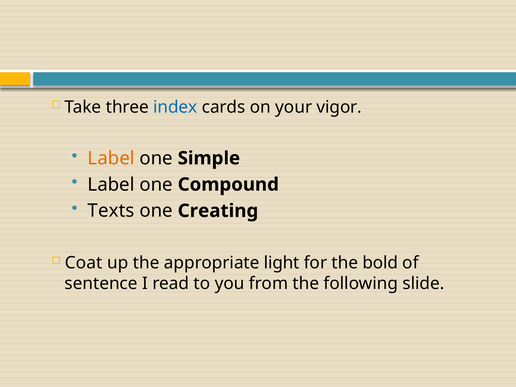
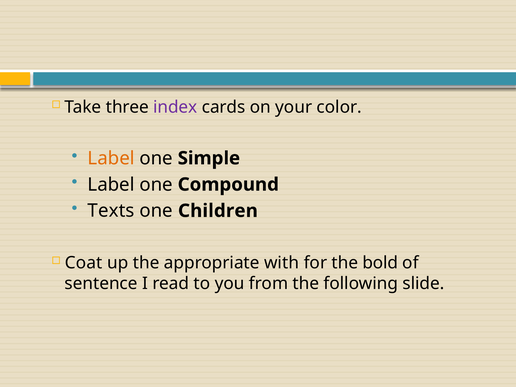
index colour: blue -> purple (175, 107)
vigor: vigor -> color (339, 107)
Creating: Creating -> Children (218, 211)
light: light -> with (282, 263)
